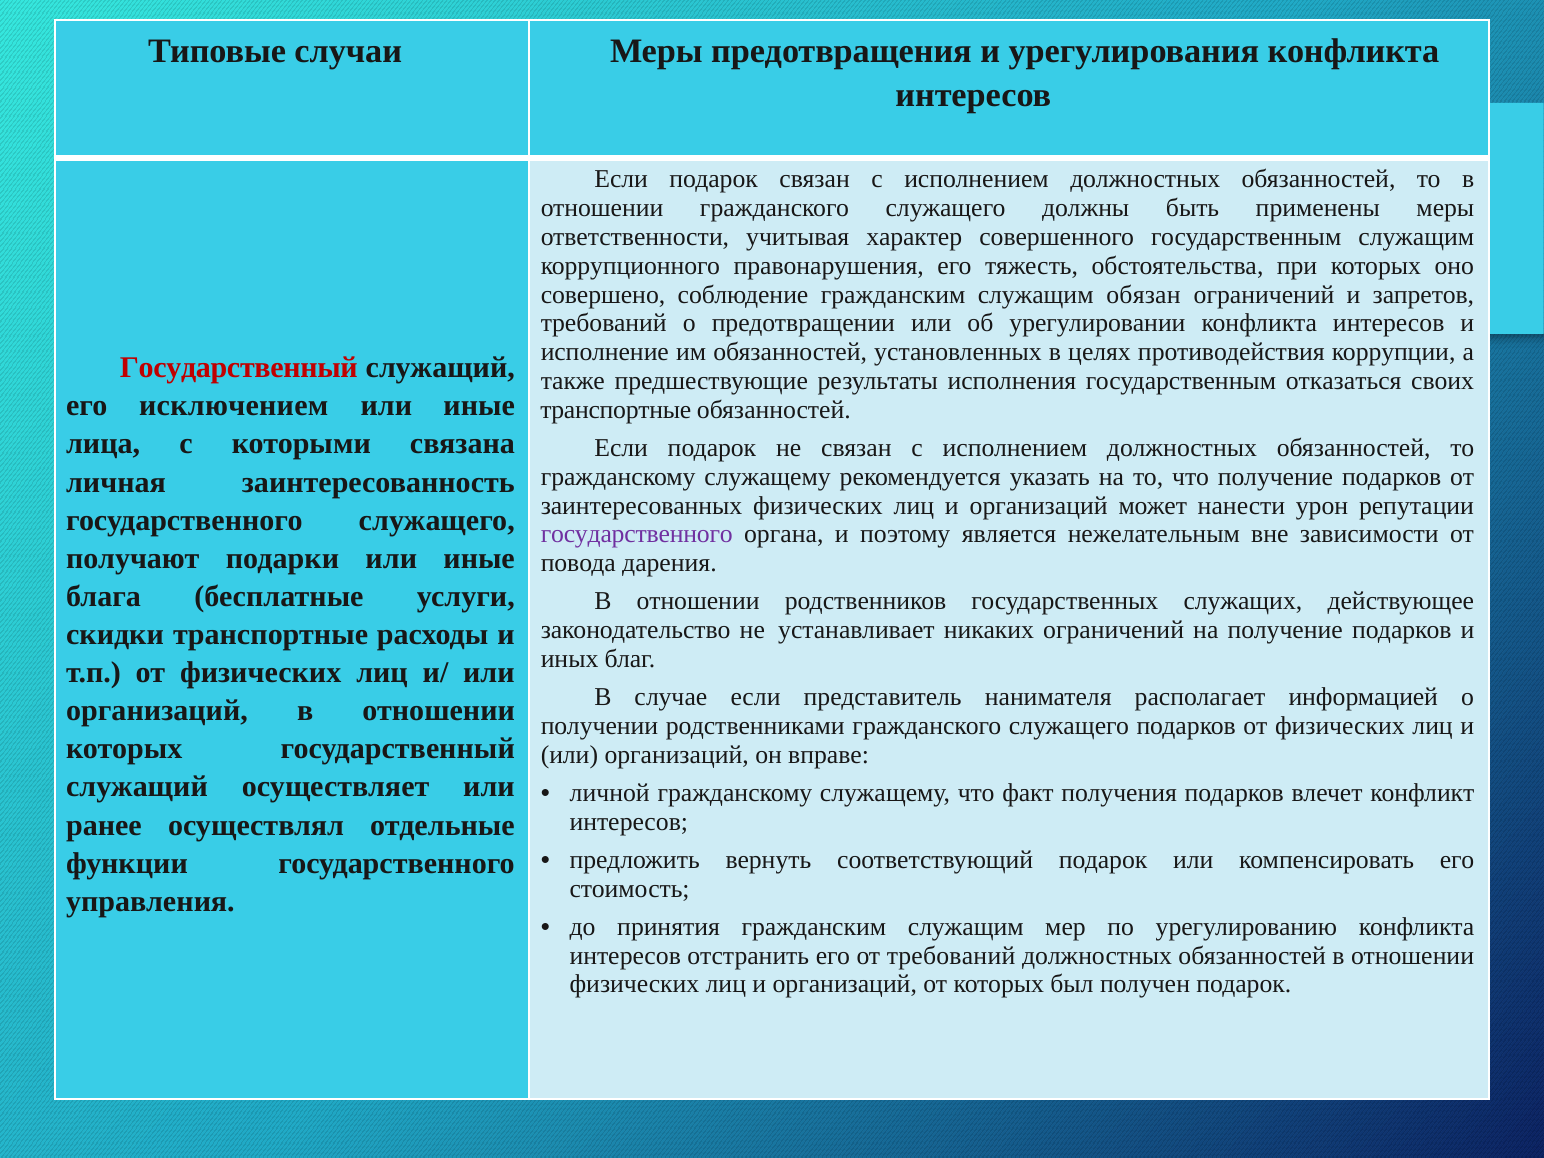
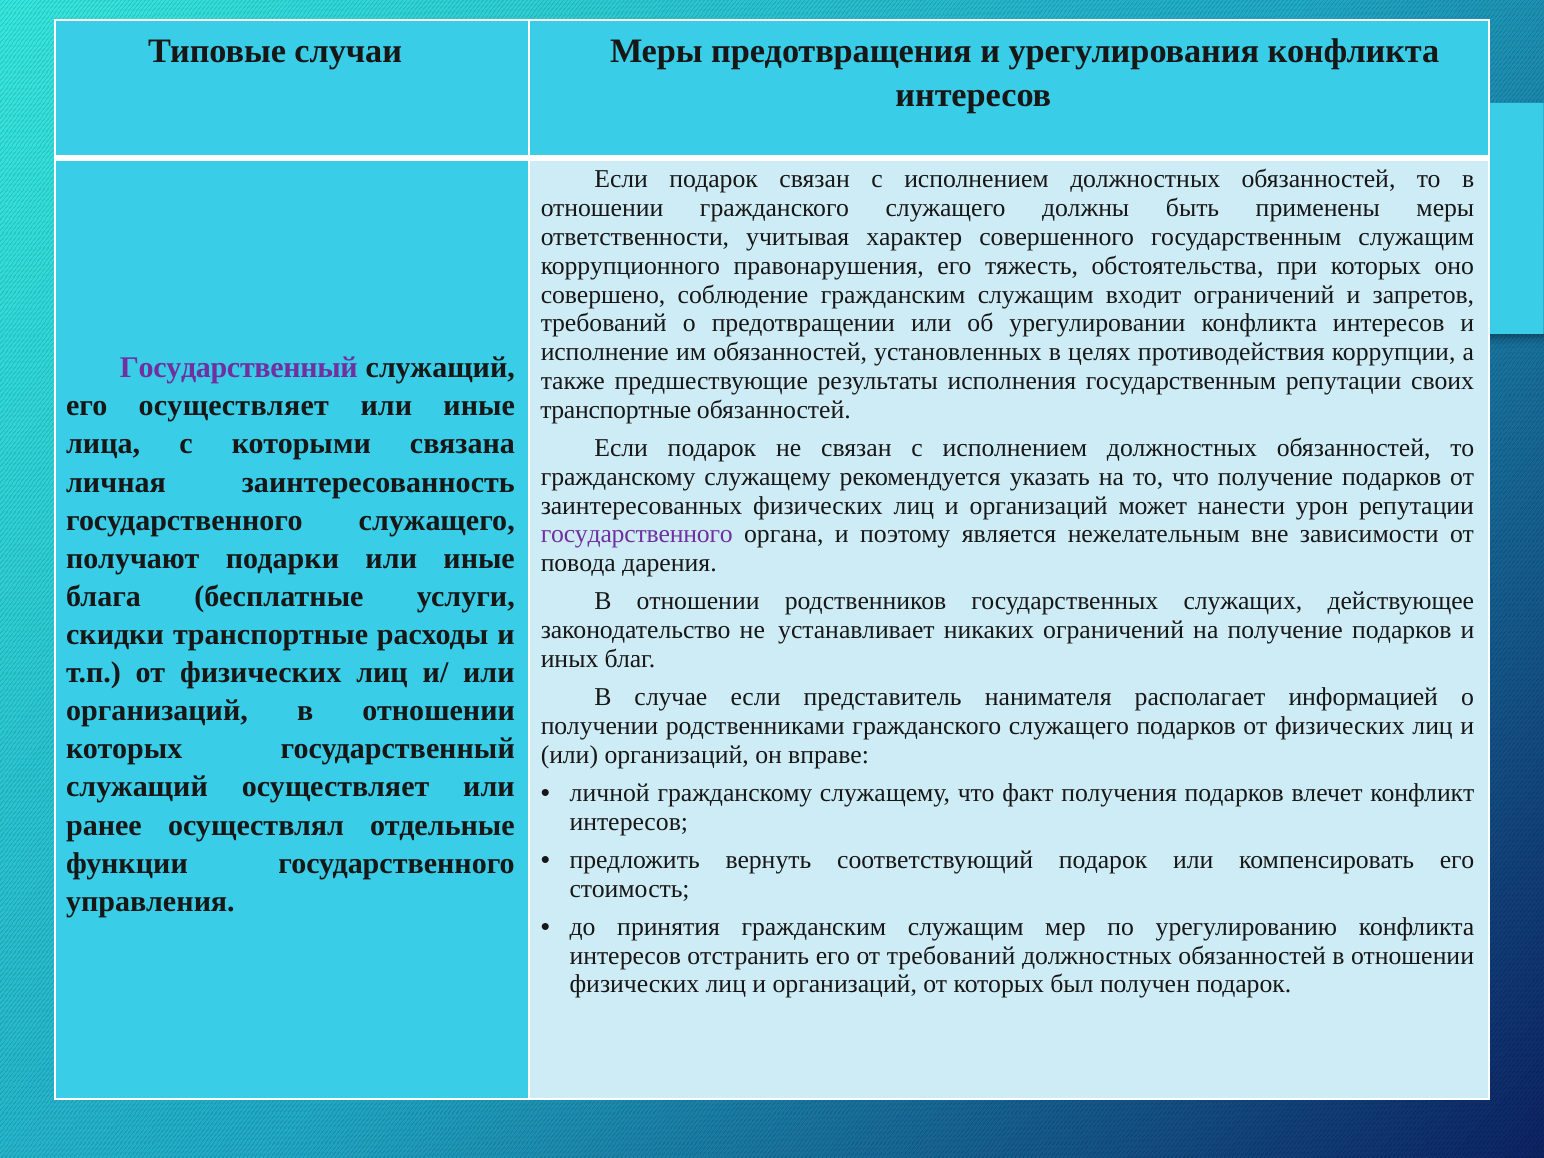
обязан: обязан -> входит (1144, 295)
Государственный colour: red -> purple (239, 368)
государственным отказаться: отказаться -> репутации (1344, 381)
его исключением: исключением -> осуществляет (234, 406)
